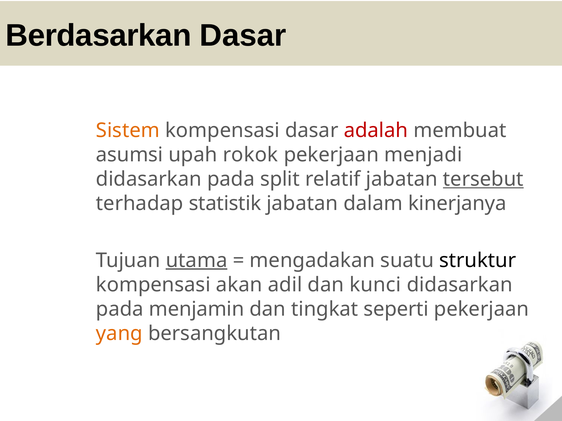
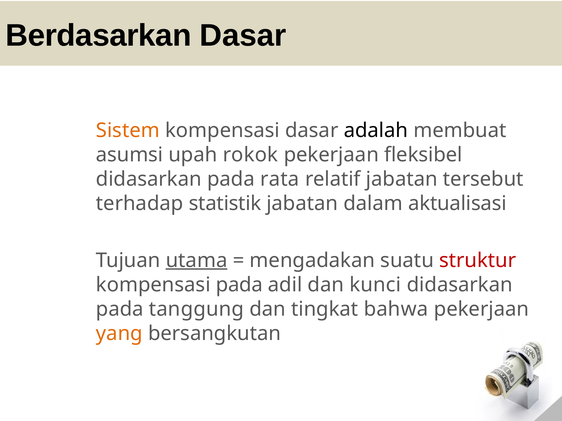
adalah colour: red -> black (376, 131)
menjadi: menjadi -> fleksibel (423, 155)
split: split -> rata (280, 179)
tersebut underline: present -> none (483, 179)
kinerjanya: kinerjanya -> aktualisasi (457, 204)
struktur colour: black -> red (478, 261)
kompensasi akan: akan -> pada (239, 285)
menjamin: menjamin -> tanggung (196, 309)
seperti: seperti -> bahwa (396, 309)
